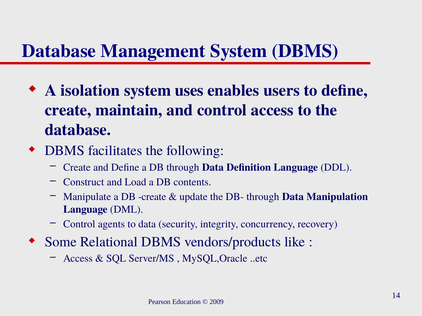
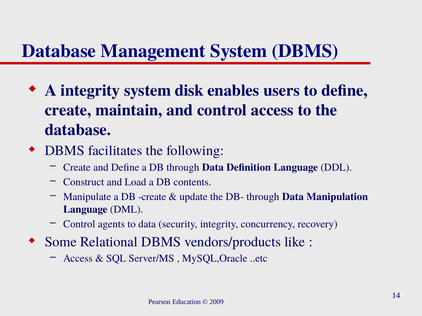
A isolation: isolation -> integrity (90, 90)
uses: uses -> disk (189, 90)
